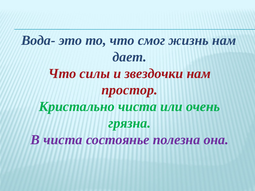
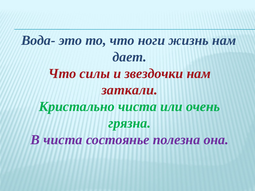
смог: смог -> ноги (151, 40)
простор: простор -> заткали (129, 90)
